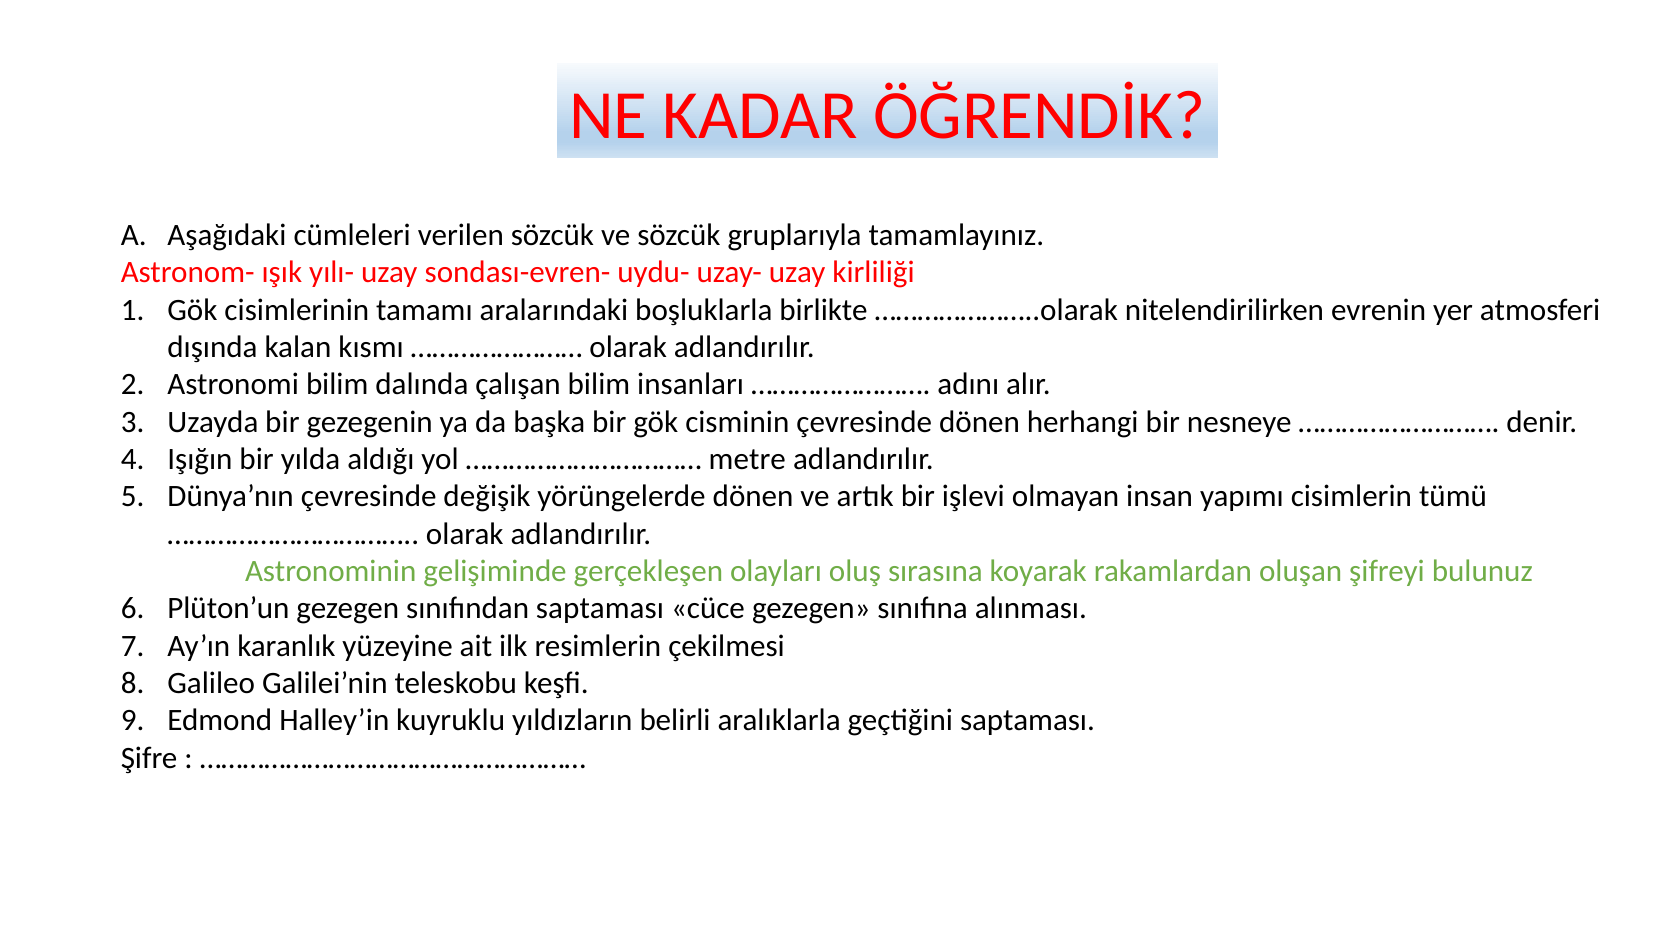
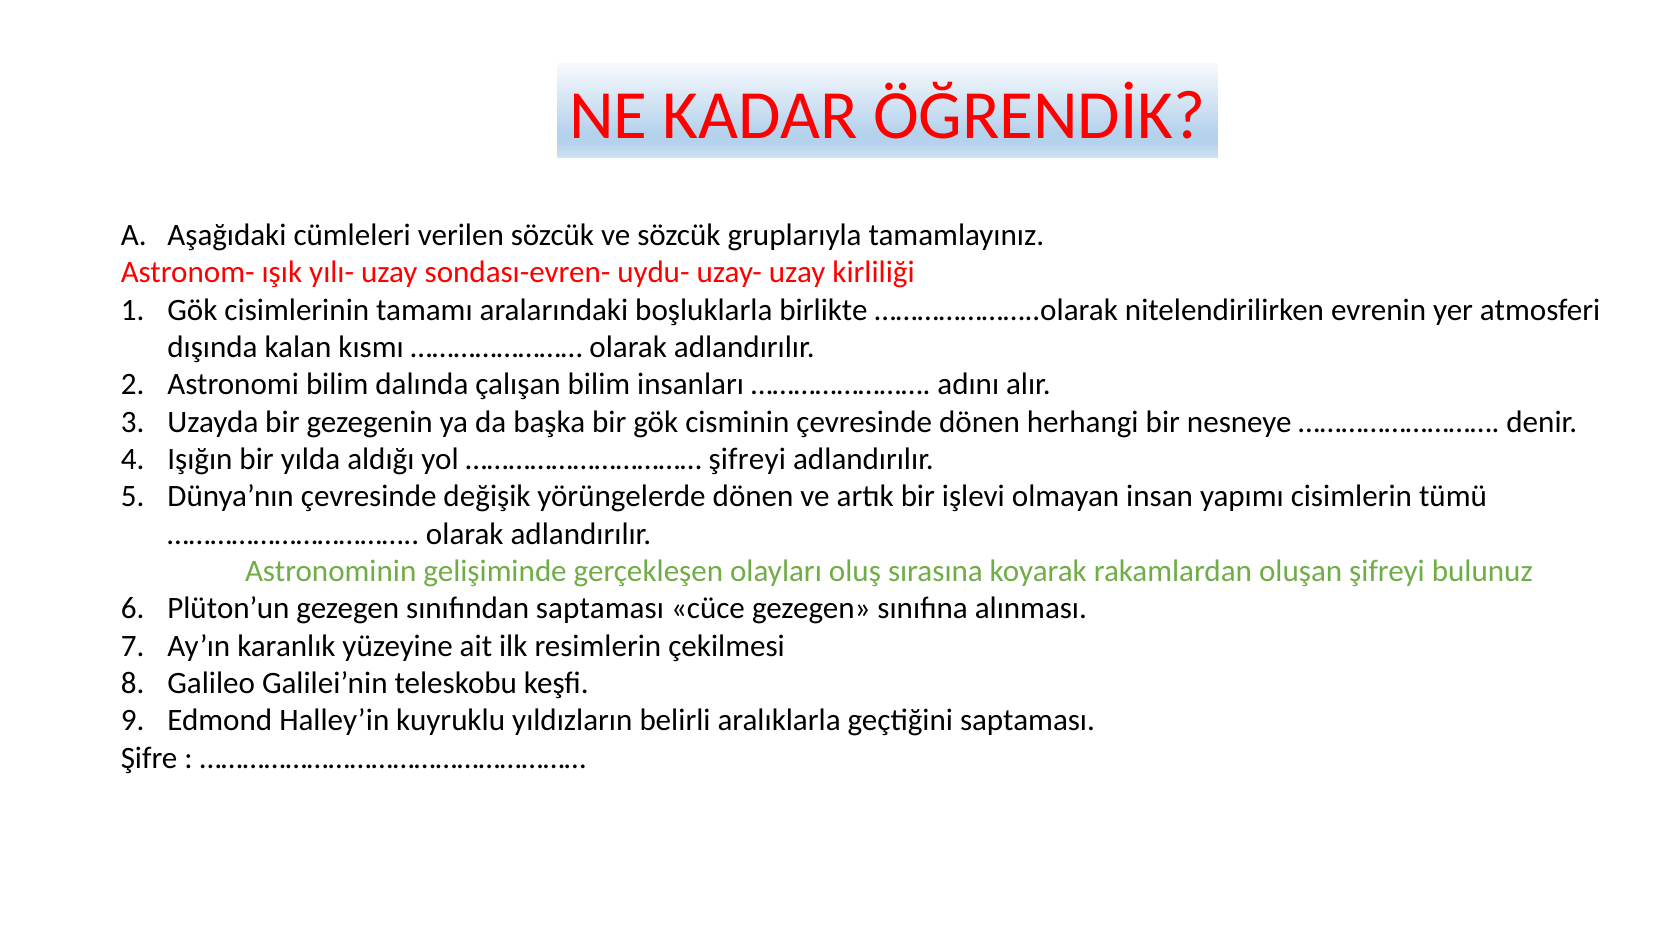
metre: metre -> şifreyi (747, 459)
